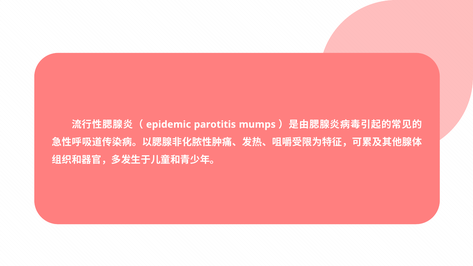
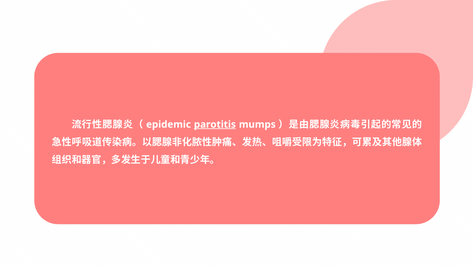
parotitis underline: none -> present (215, 124)
